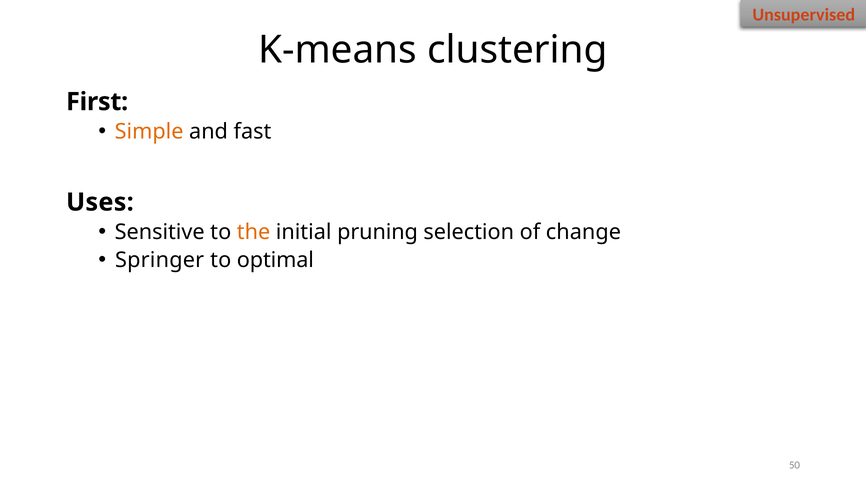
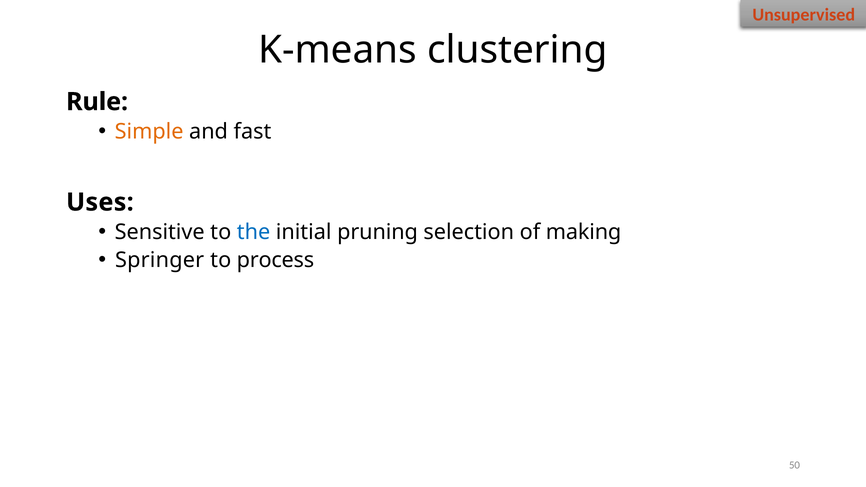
First: First -> Rule (97, 102)
the colour: orange -> blue (254, 232)
change: change -> making (584, 232)
optimal: optimal -> process (275, 260)
